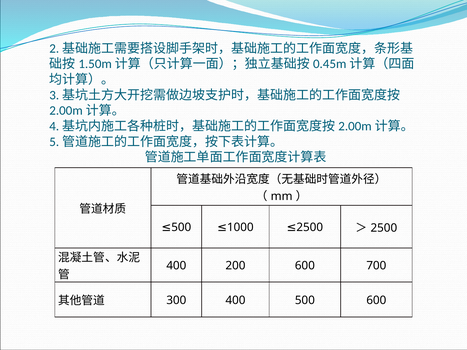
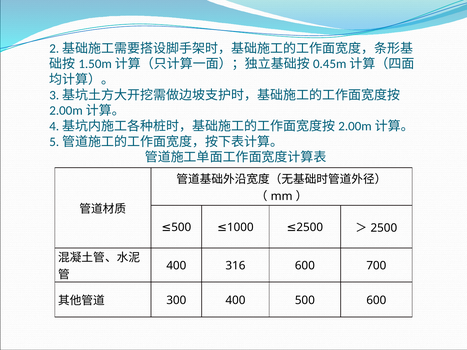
200: 200 -> 316 (235, 266)
